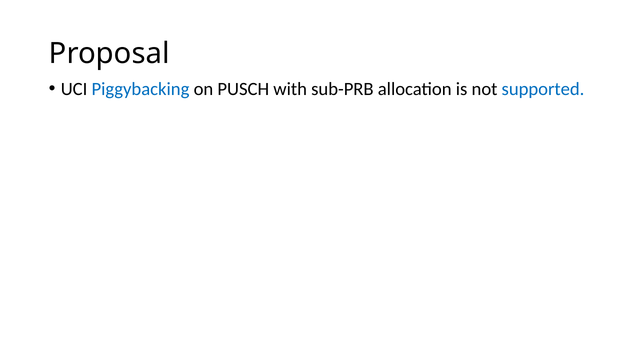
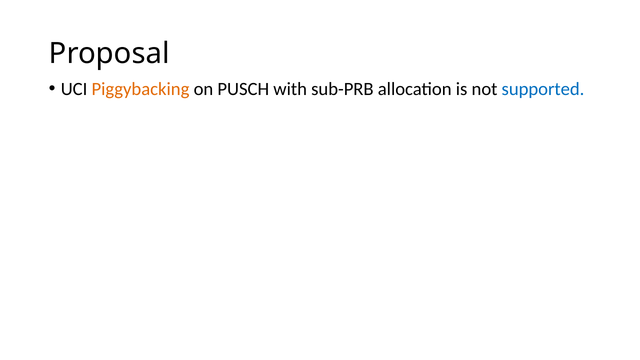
Piggybacking colour: blue -> orange (141, 89)
